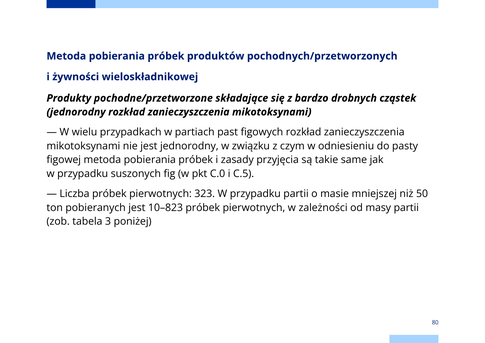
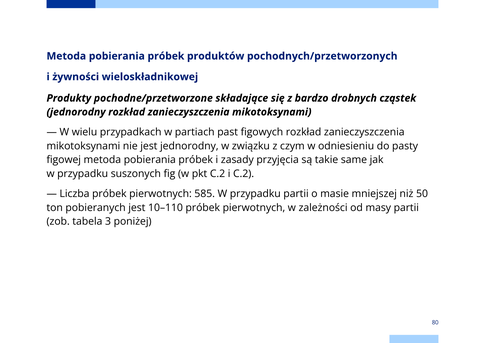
pkt C.0: C.0 -> C.2 (218, 174)
i C.5: C.5 -> C.2 (244, 174)
323: 323 -> 585 (205, 194)
10–823: 10–823 -> 10–110 (166, 208)
